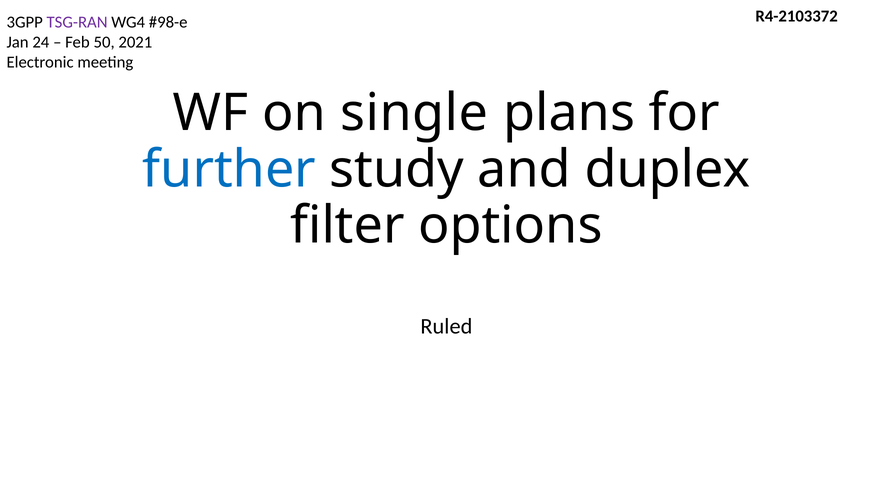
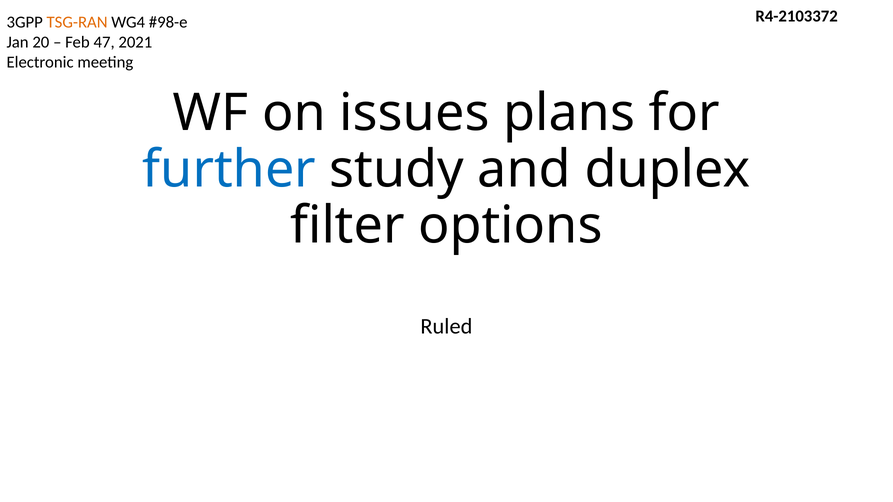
TSG-RAN colour: purple -> orange (77, 22)
24: 24 -> 20 (41, 42)
50: 50 -> 47 (104, 42)
single: single -> issues (414, 113)
